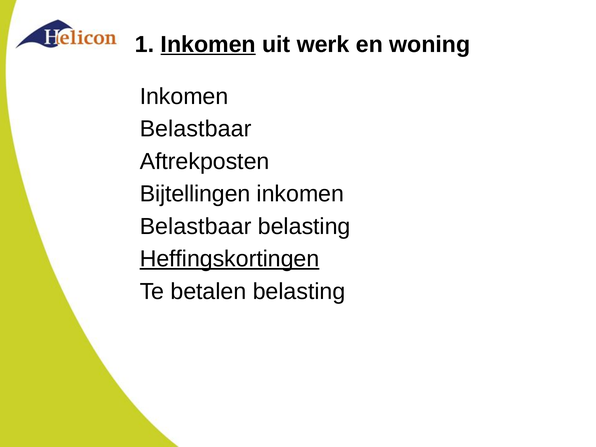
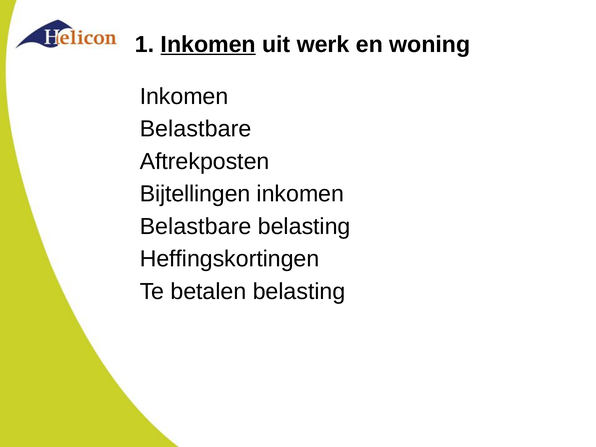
Belastbaar: Belastbaar -> Belastbare (196, 129)
Belastbaar: Belastbaar -> Belastbare (196, 226)
Heffingskortingen underline: present -> none (229, 259)
